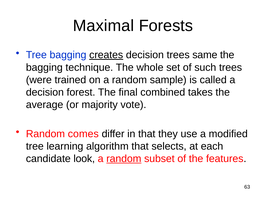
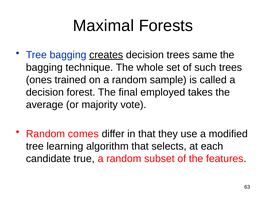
were: were -> ones (39, 80)
combined: combined -> employed (163, 92)
look: look -> true (84, 158)
random underline: present -> none (124, 158)
